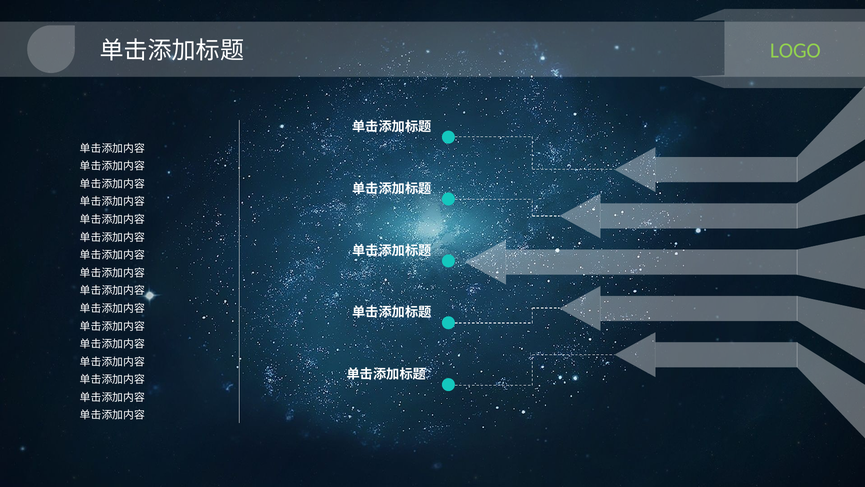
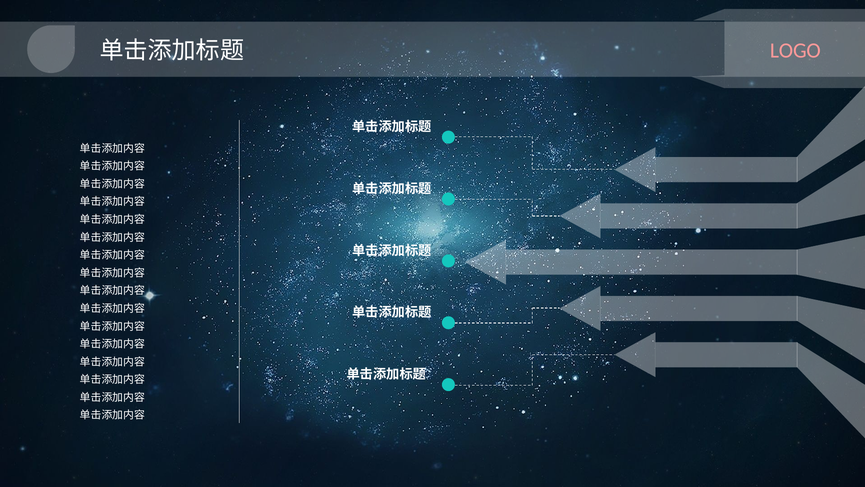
LOGO colour: light green -> pink (795, 50)
